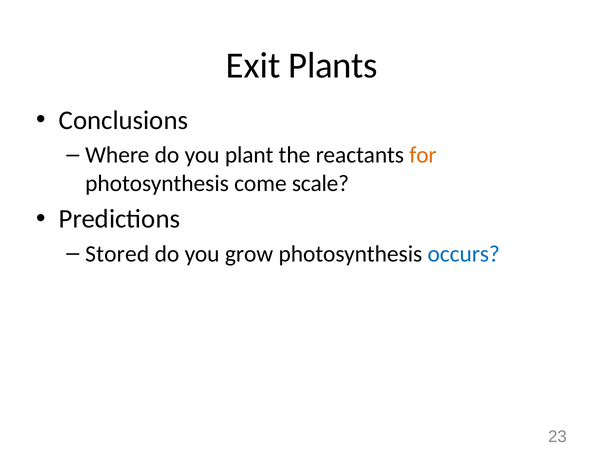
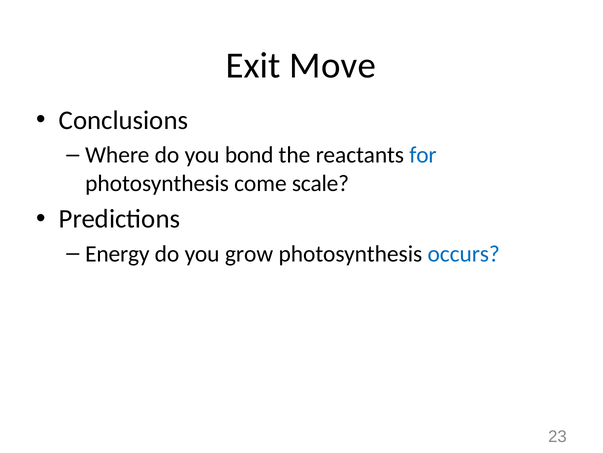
Plants: Plants -> Move (333, 65)
plant: plant -> bond (249, 155)
for colour: orange -> blue (423, 155)
Stored: Stored -> Energy (117, 253)
